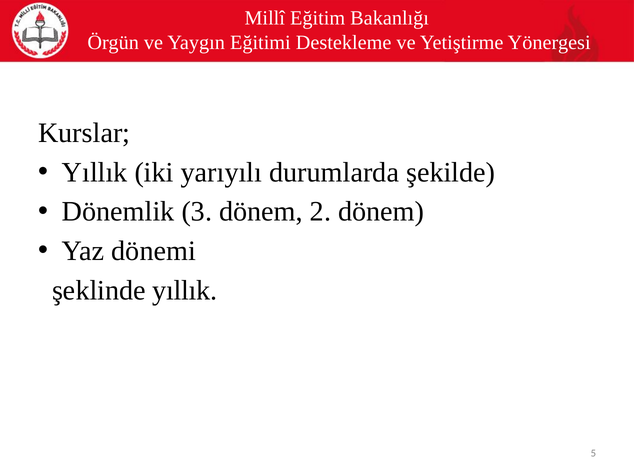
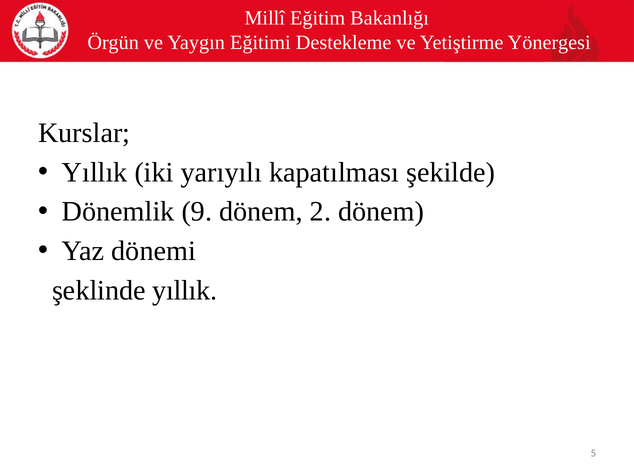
durumlarda: durumlarda -> kapatılması (334, 172)
3: 3 -> 9 (197, 212)
